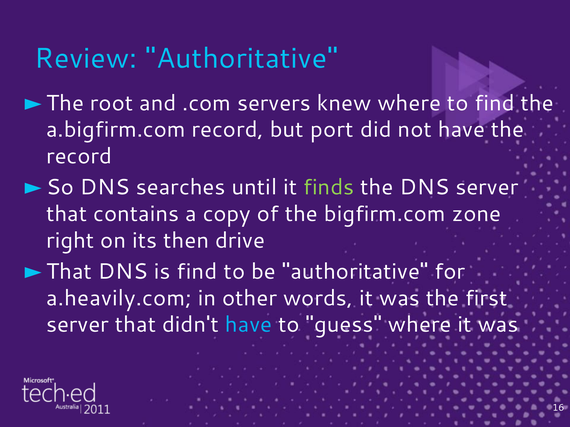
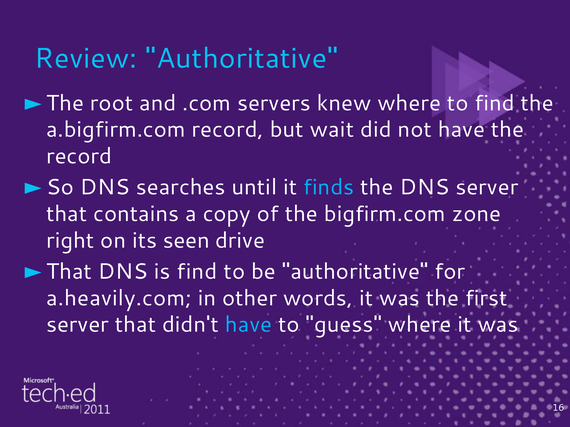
port: port -> wait (332, 130)
finds colour: light green -> light blue (329, 187)
then: then -> seen (186, 241)
